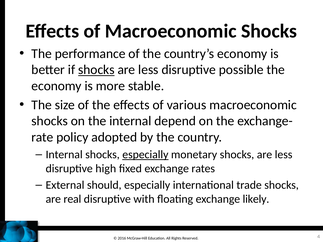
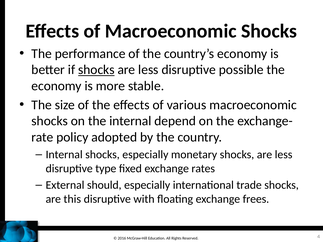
especially underline: present -> none (145, 155)
high: high -> type (106, 169)
real: real -> this (72, 199)
likely: likely -> frees (256, 199)
